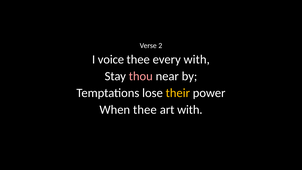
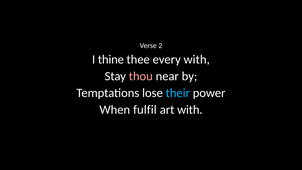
voice: voice -> thine (111, 59)
their colour: yellow -> light blue (178, 93)
When thee: thee -> fulfil (145, 110)
